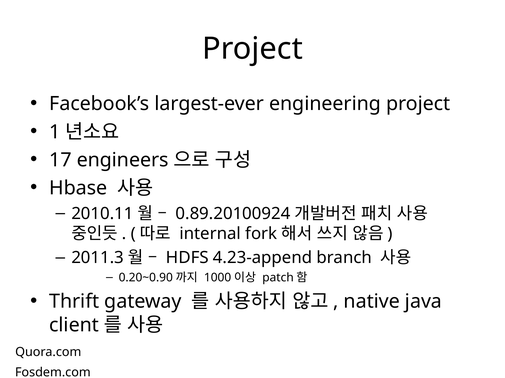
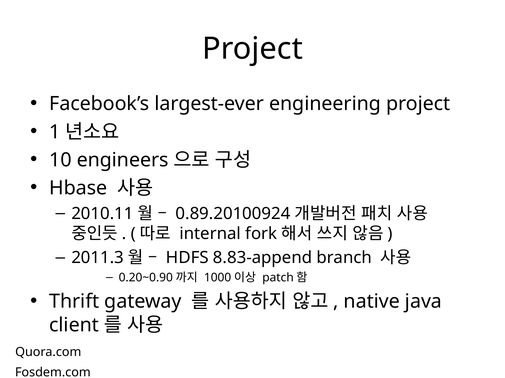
17: 17 -> 10 (60, 160)
4.23-append: 4.23-append -> 8.83-append (263, 258)
